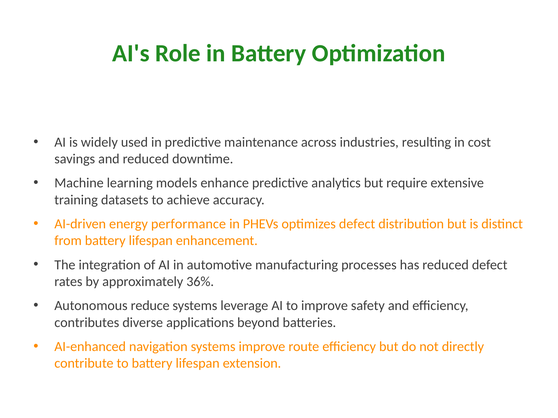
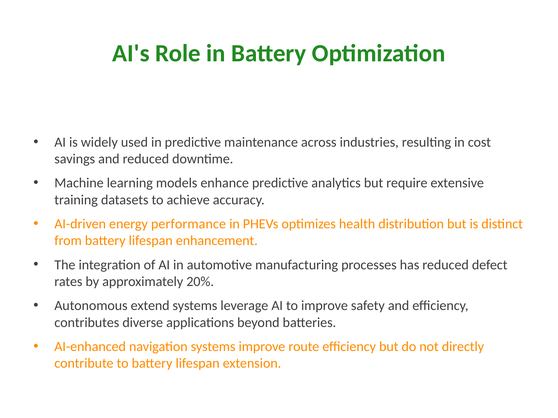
optimizes defect: defect -> health (357, 224)
36%: 36% -> 20% (200, 282)
reduce: reduce -> extend (150, 306)
